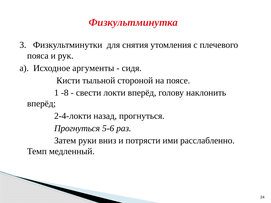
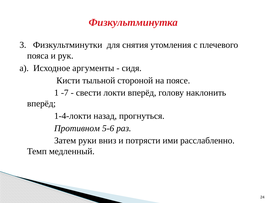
-8: -8 -> -7 (65, 93)
2-4-локти: 2-4-локти -> 1-4-локти (73, 116)
Прогнуться: Прогнуться -> Противном (77, 128)
